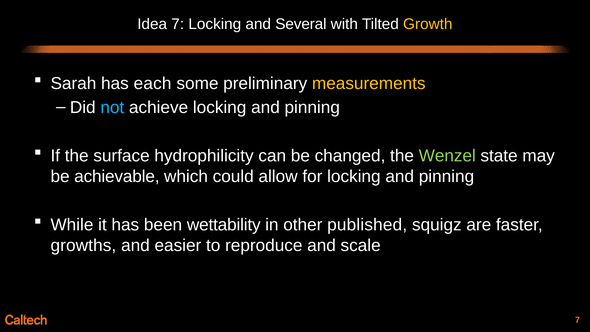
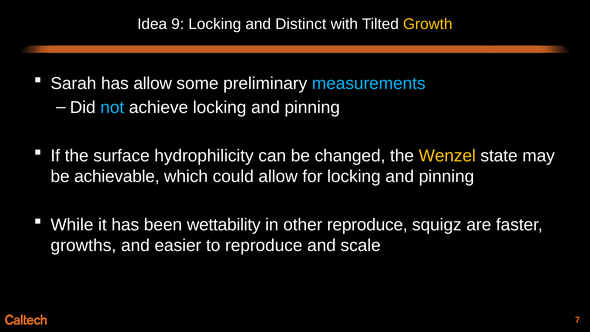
Idea 7: 7 -> 9 (178, 24)
Several: Several -> Distinct (301, 24)
has each: each -> allow (153, 83)
measurements colour: yellow -> light blue (369, 83)
Wenzel colour: light green -> yellow (447, 156)
other published: published -> reproduce (367, 225)
